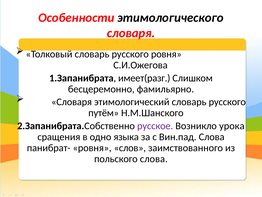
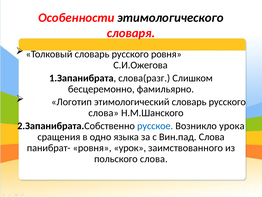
имеет(разг: имеет(разг -> слова(разг (144, 78)
Словаря: Словаря -> Логотип (72, 102)
путём: путём -> слова (104, 113)
русское colour: purple -> blue (155, 126)
слов: слов -> урок (130, 148)
